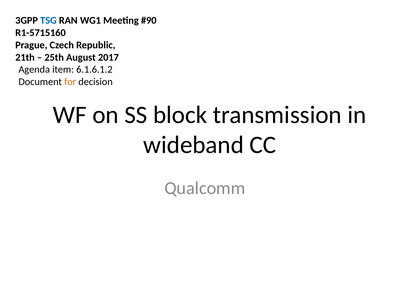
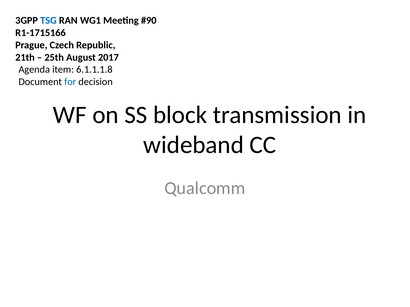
R1-5715160: R1-5715160 -> R1-1715166 (41, 33)
6.1.6.1.2: 6.1.6.1.2 -> 6.1.1.1.8 (94, 70)
for colour: orange -> blue (70, 82)
